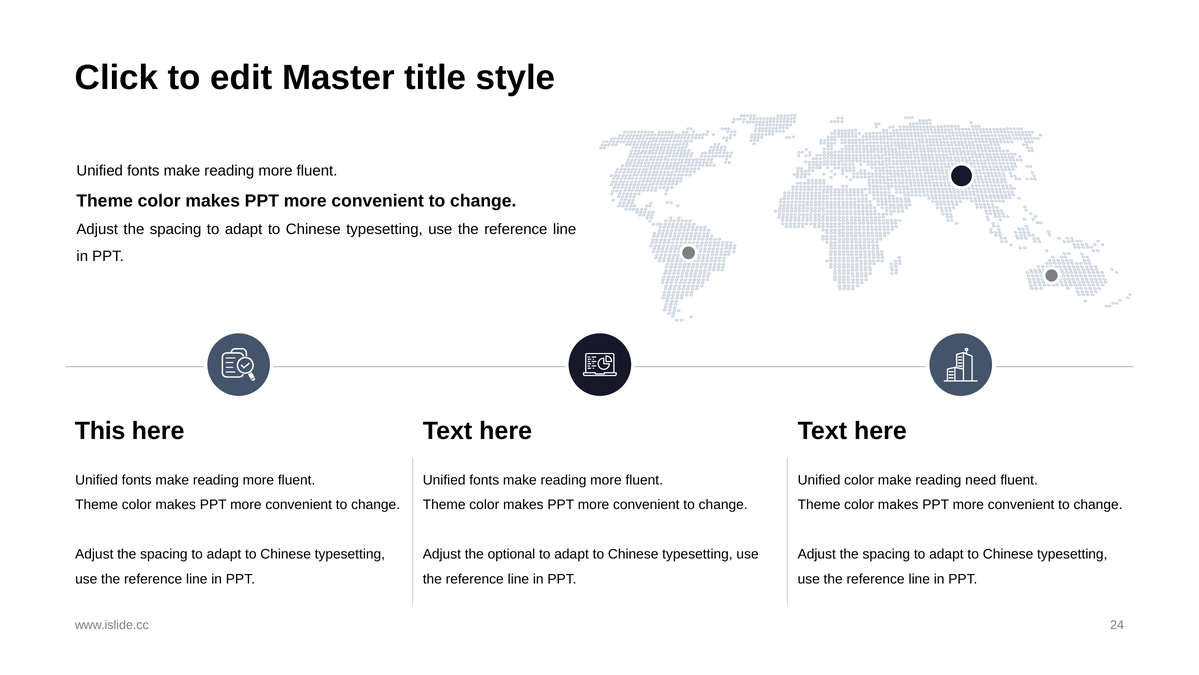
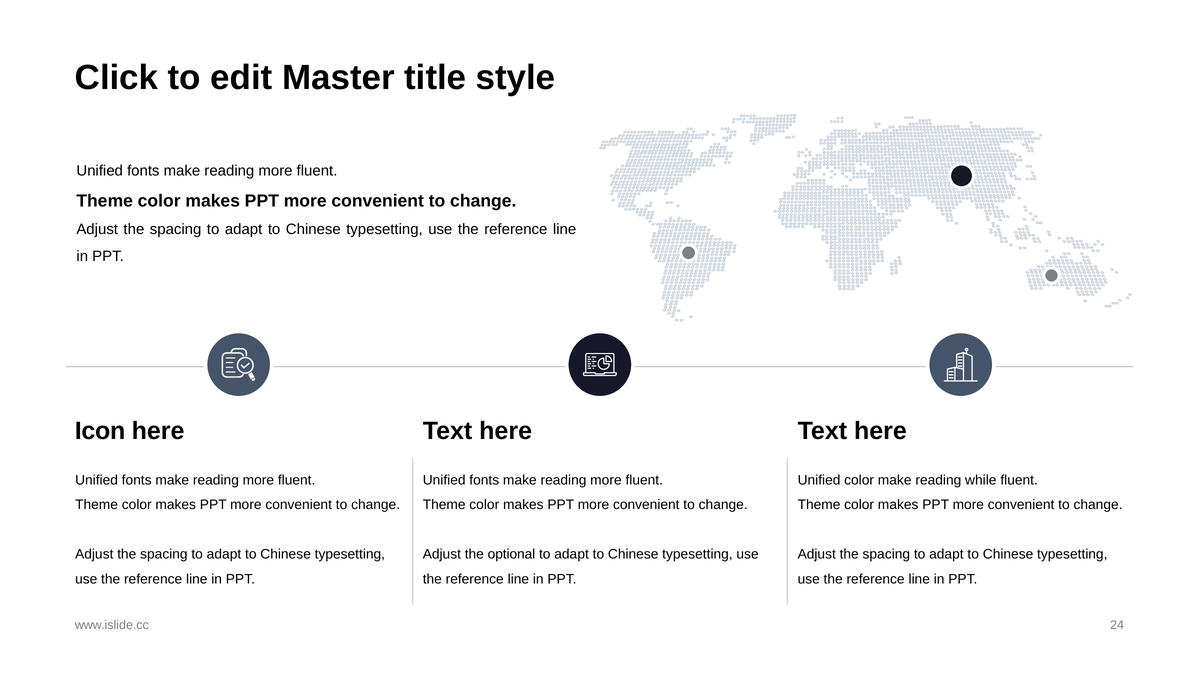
This: This -> Icon (100, 430)
need: need -> while (981, 480)
